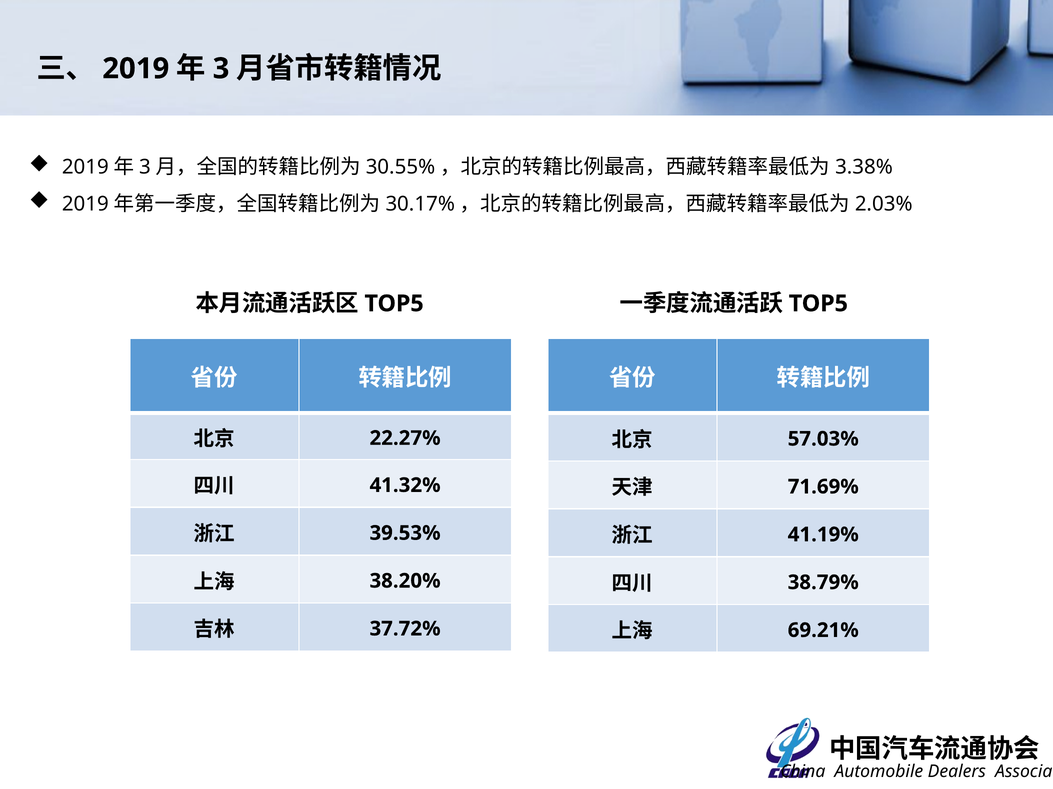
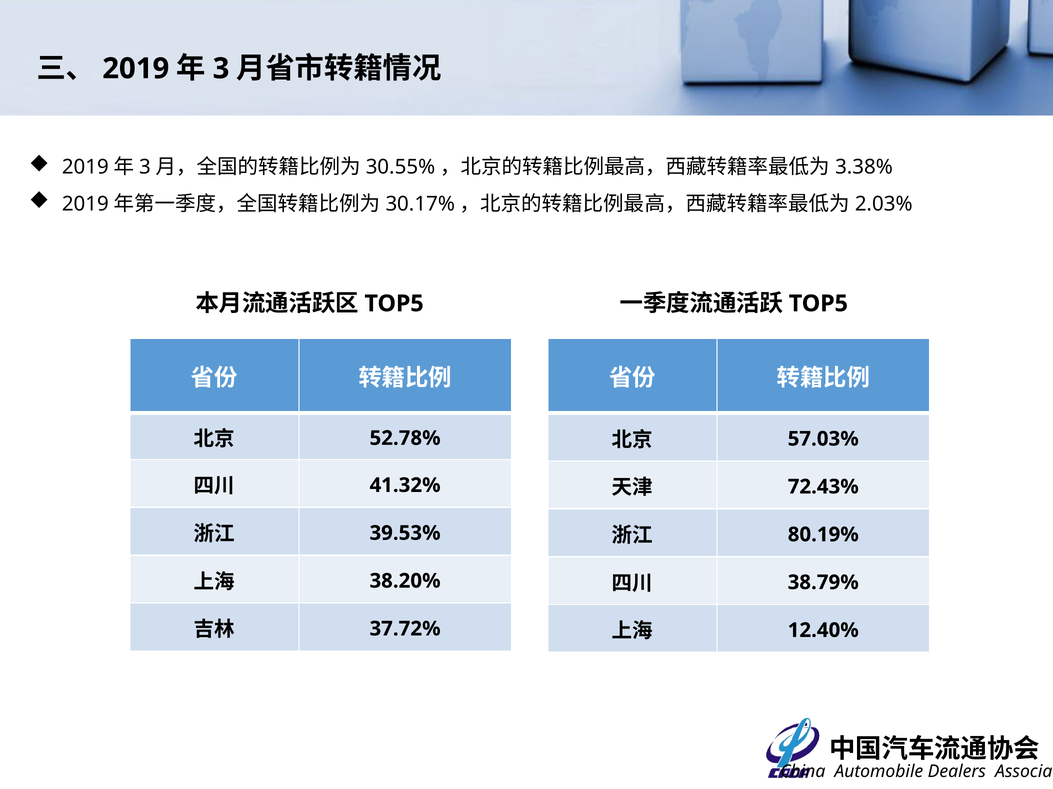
22.27%: 22.27% -> 52.78% (405, 439)
71.69%: 71.69% -> 72.43% (823, 487)
41.19%: 41.19% -> 80.19% (823, 535)
69.21%: 69.21% -> 12.40% (823, 631)
